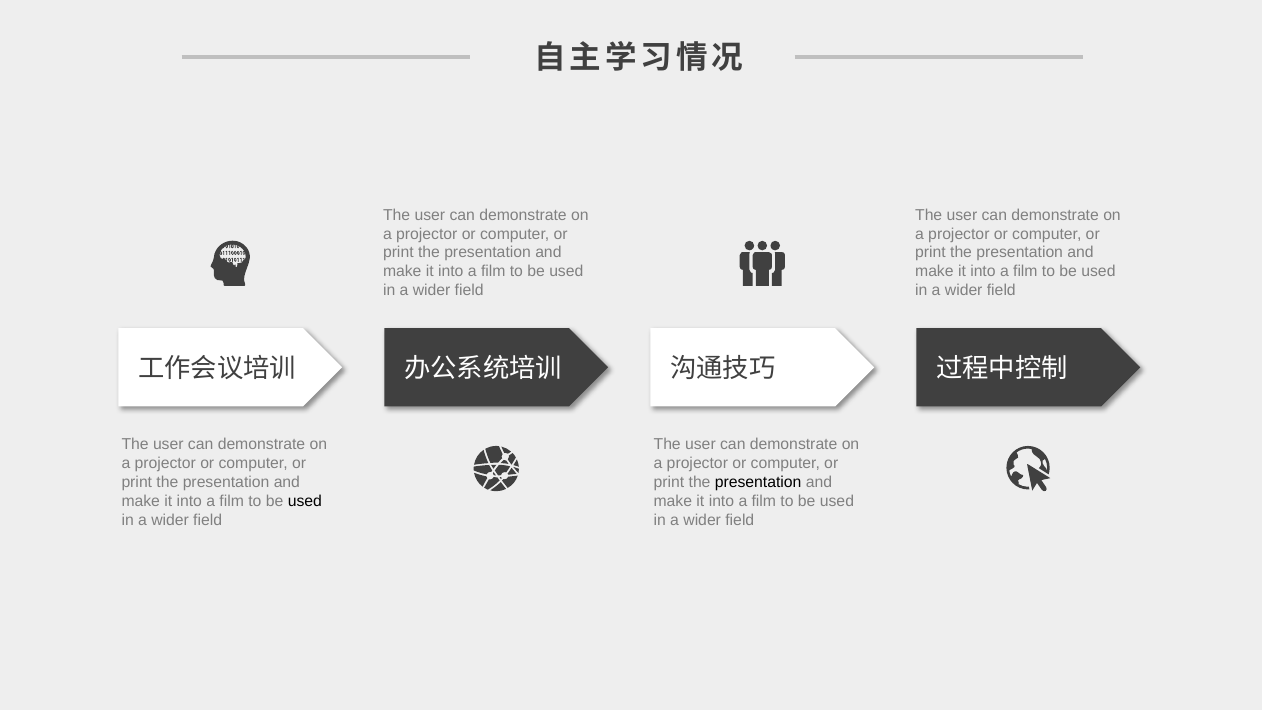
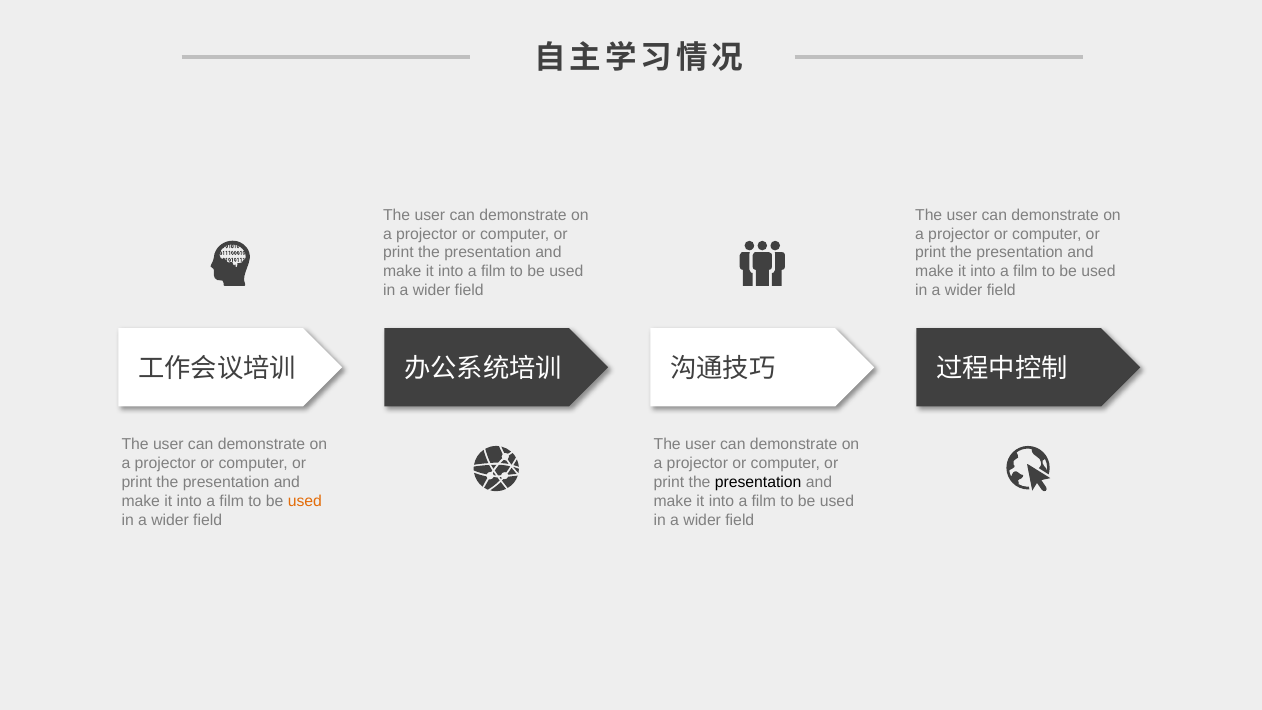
used colour: black -> orange (305, 501)
